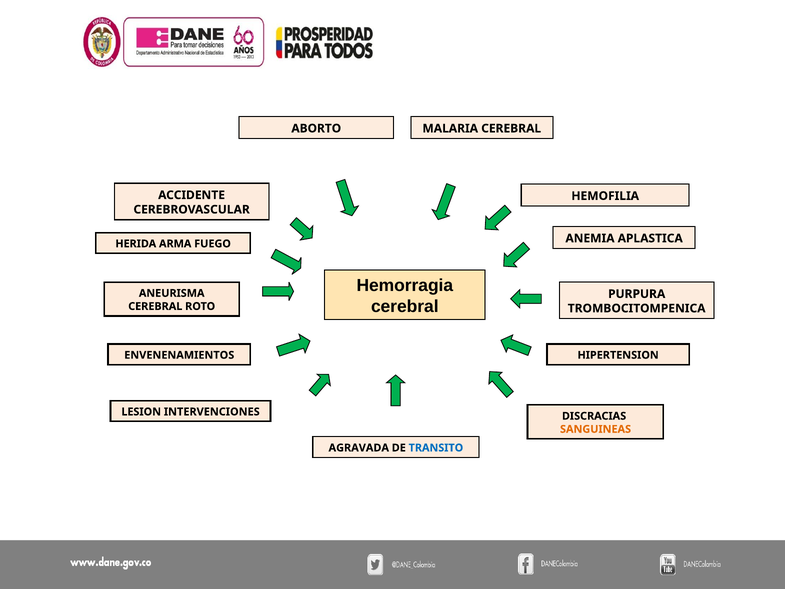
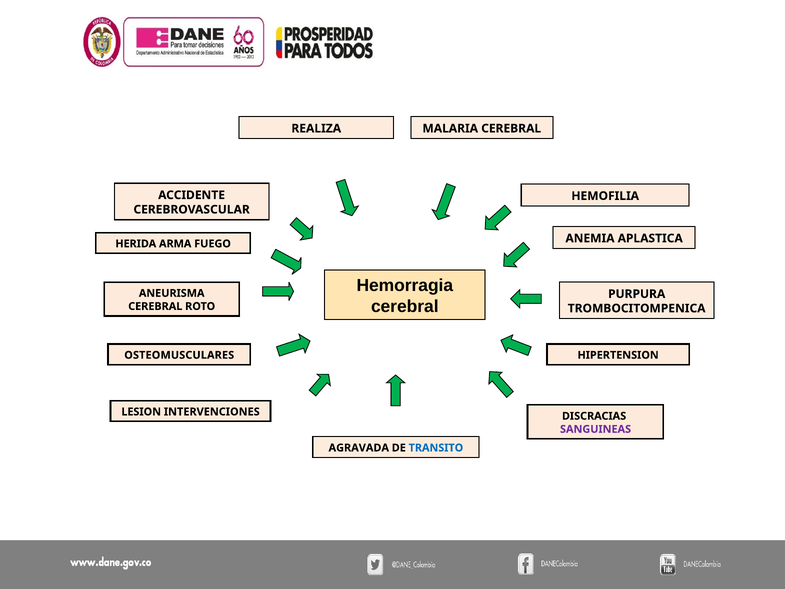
ABORTO: ABORTO -> REALIZA (316, 128)
ENVENENAMIENTOS: ENVENENAMIENTOS -> OSTEOMUSCULARES (179, 355)
SANGUINEAS colour: orange -> purple (596, 429)
